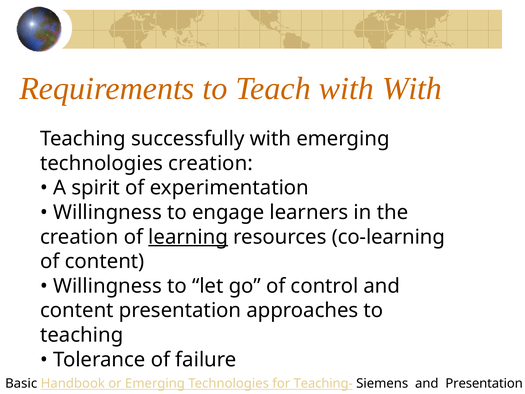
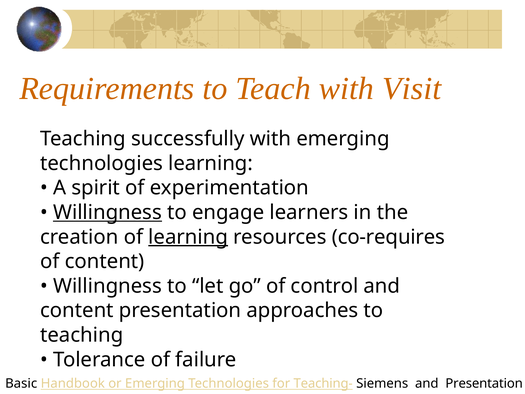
with With: With -> Visit (412, 88)
technologies creation: creation -> learning (211, 163)
Willingness underline: none -> present (107, 212)
co-learning: co-learning -> co-requires (388, 237)
